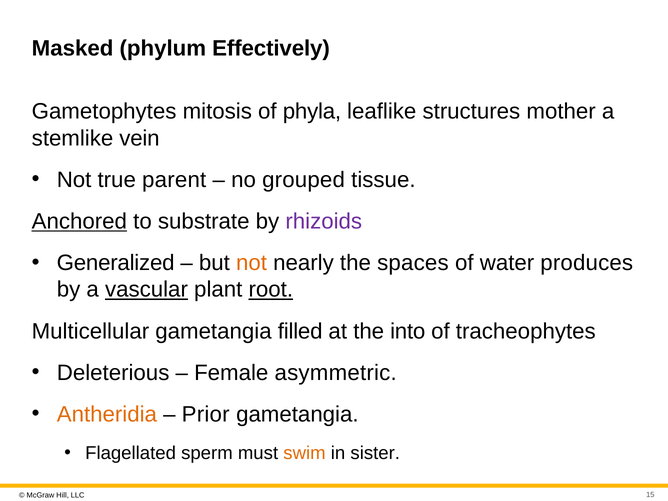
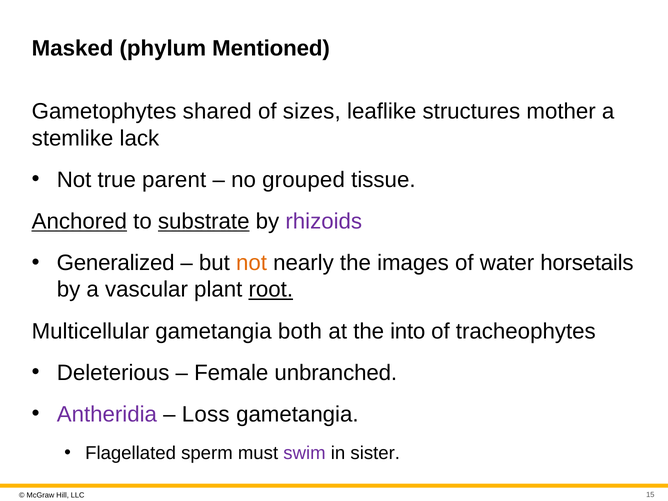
Effectively: Effectively -> Mentioned (271, 49)
mitosis: mitosis -> shared (217, 112)
phyla: phyla -> sizes (312, 112)
vein: vein -> lack (139, 138)
substrate underline: none -> present (204, 221)
spaces: spaces -> images (413, 263)
produces: produces -> horsetails (587, 263)
vascular underline: present -> none (146, 290)
filled: filled -> both (300, 331)
asymmetric: asymmetric -> unbranched (336, 373)
Antheridia colour: orange -> purple (107, 414)
Prior: Prior -> Loss (206, 414)
swim colour: orange -> purple (305, 453)
